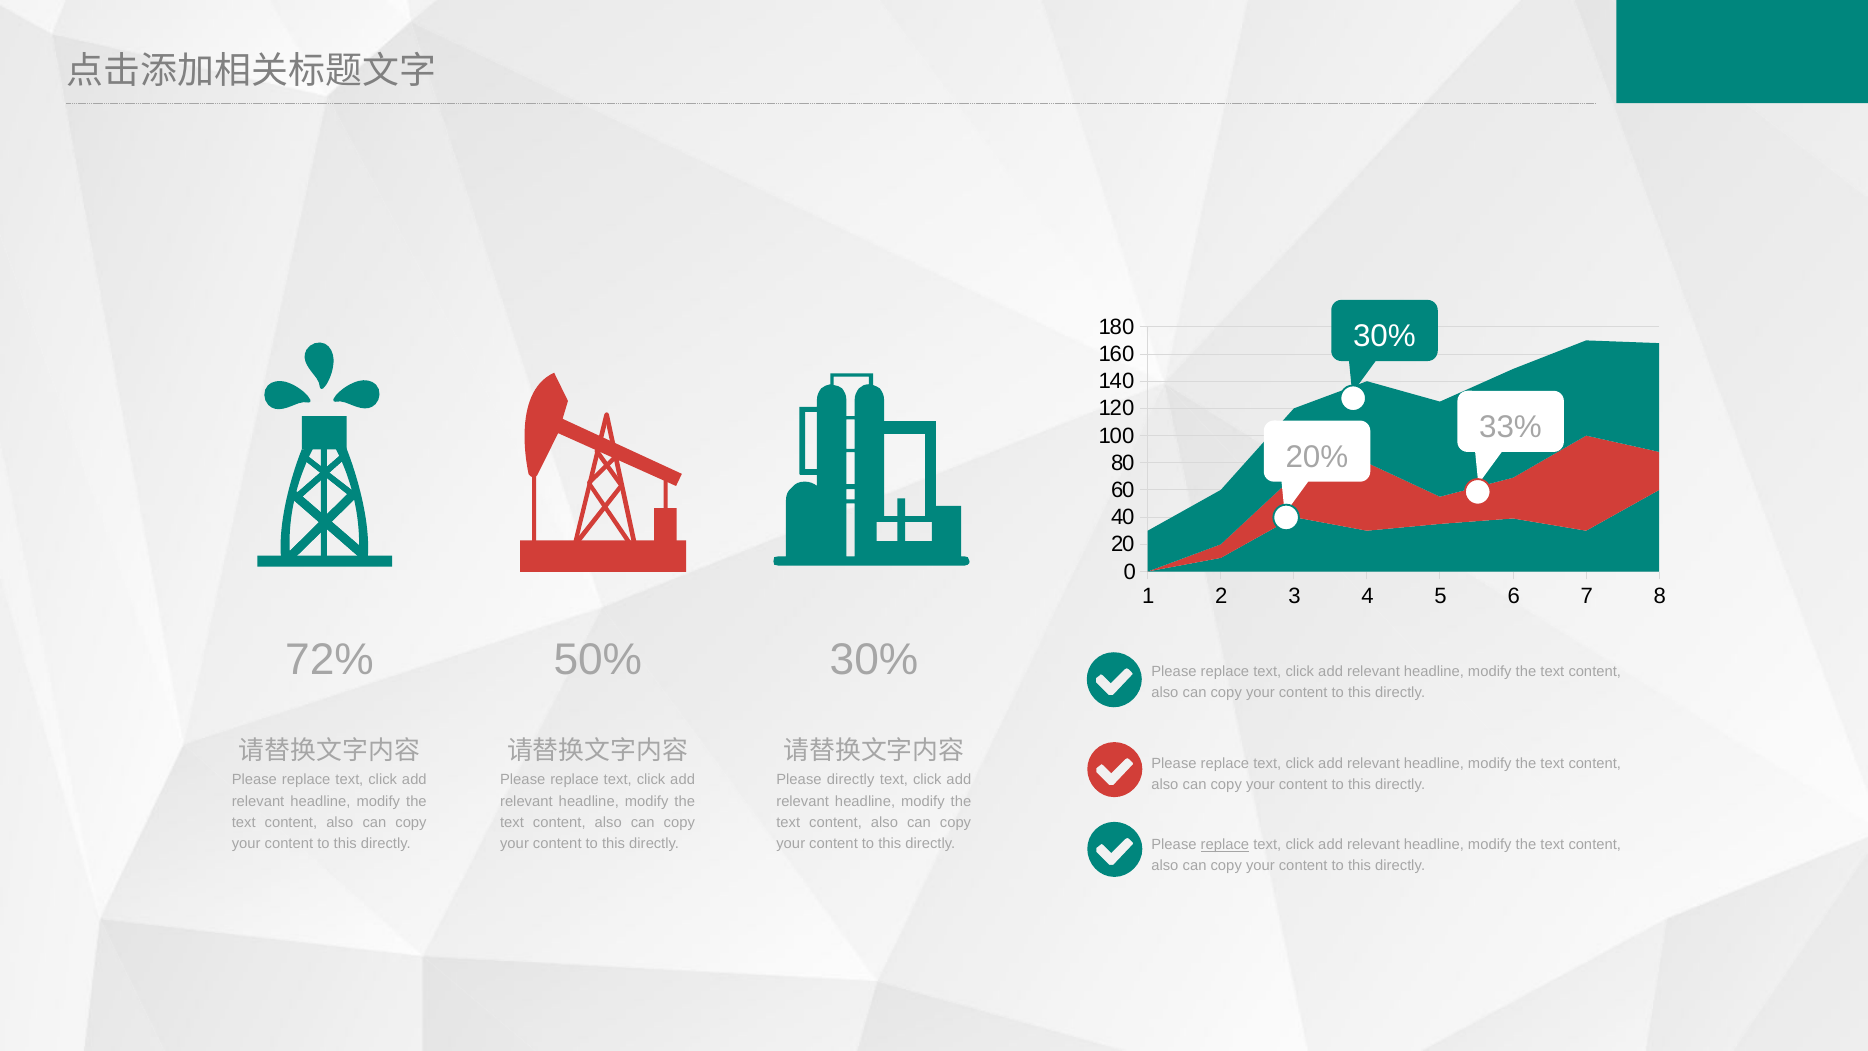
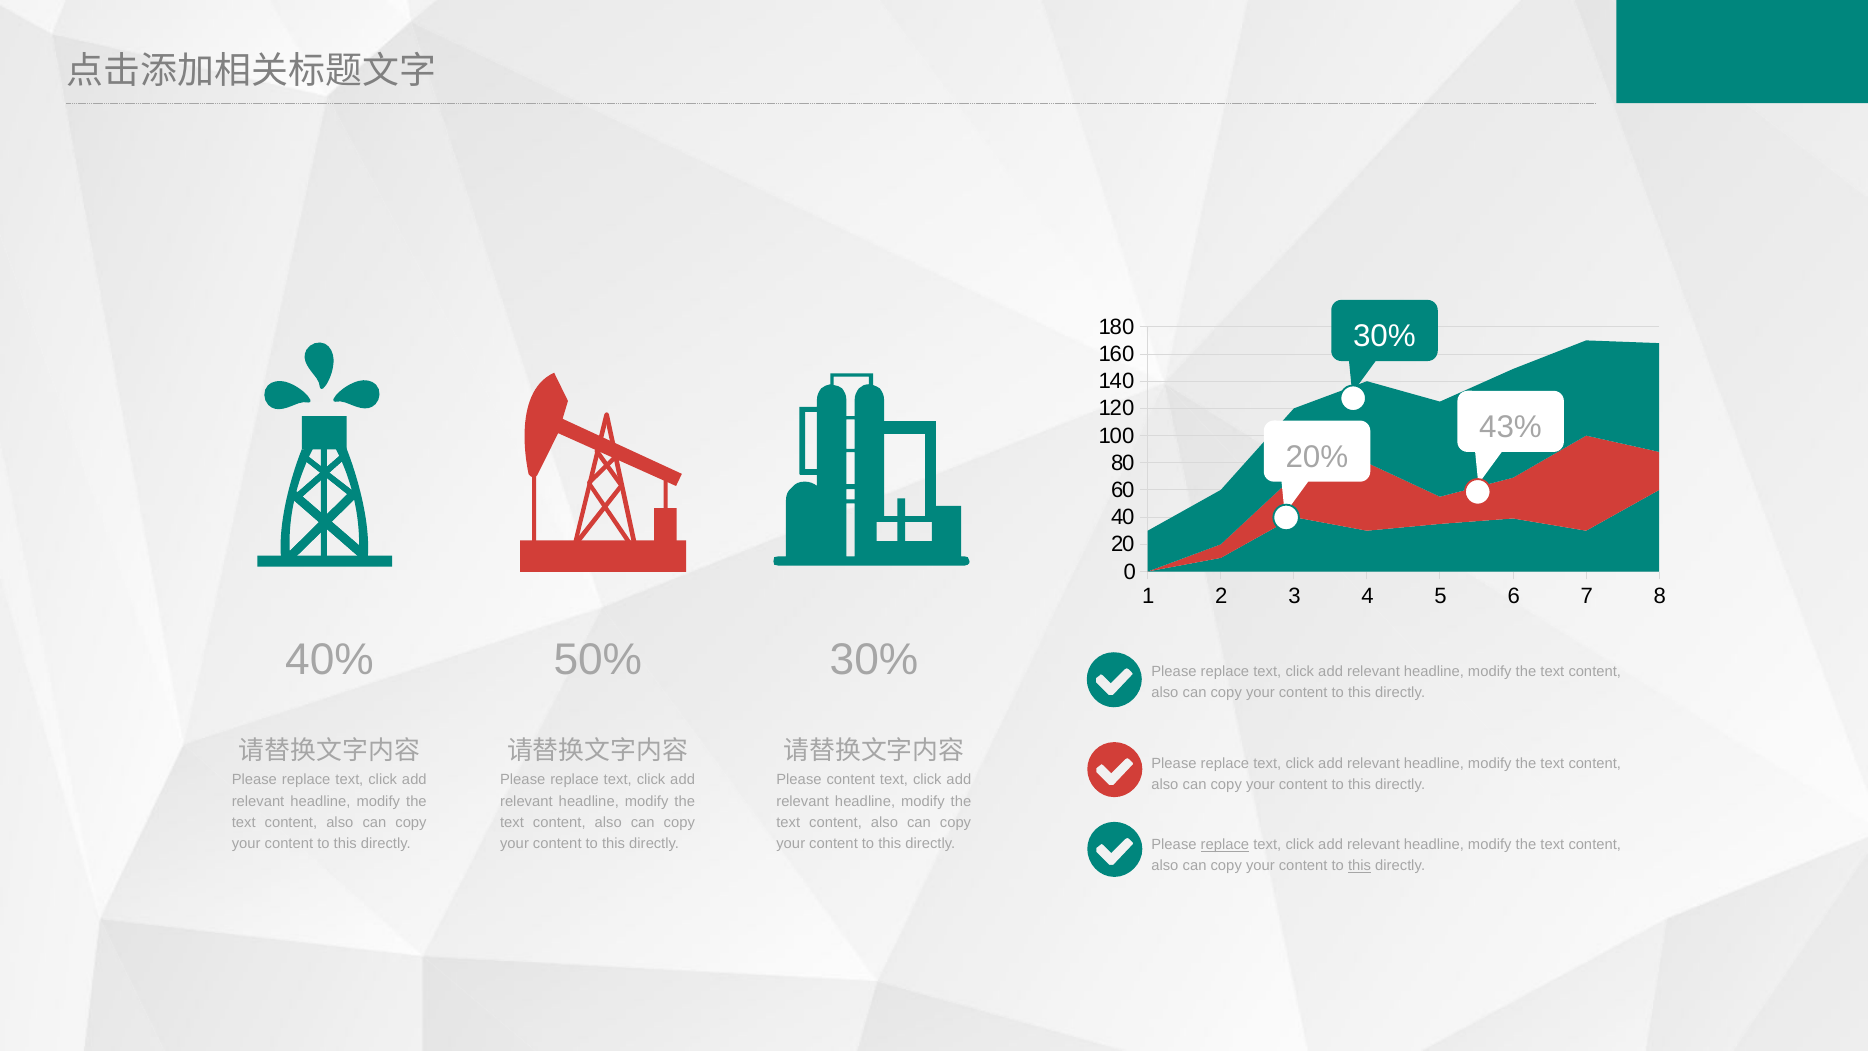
33%: 33% -> 43% (1511, 427)
72%: 72% -> 40% (329, 660)
Please directly: directly -> content (851, 780)
this underline: none -> present (1360, 866)
